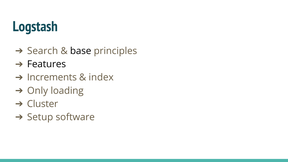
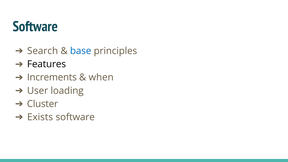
Logstash: Logstash -> Software (35, 27)
base colour: black -> blue (81, 51)
index: index -> when (101, 77)
Only: Only -> User (38, 91)
Setup: Setup -> Exists (40, 117)
